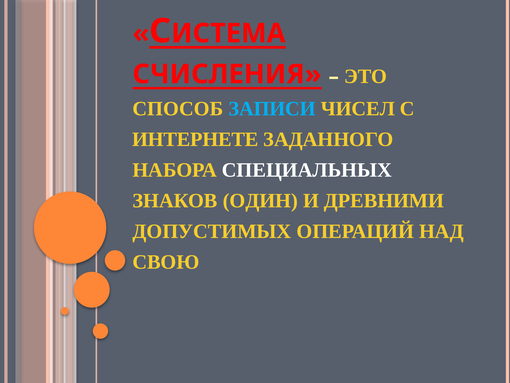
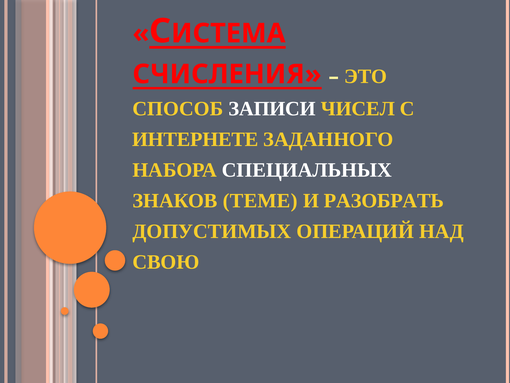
ЗАПИСИ colour: light blue -> white (272, 109)
ОДИН: ОДИН -> ТЕМЕ (260, 200)
ДРЕВНИМИ: ДРЕВНИМИ -> РАЗОБРАТЬ (384, 200)
